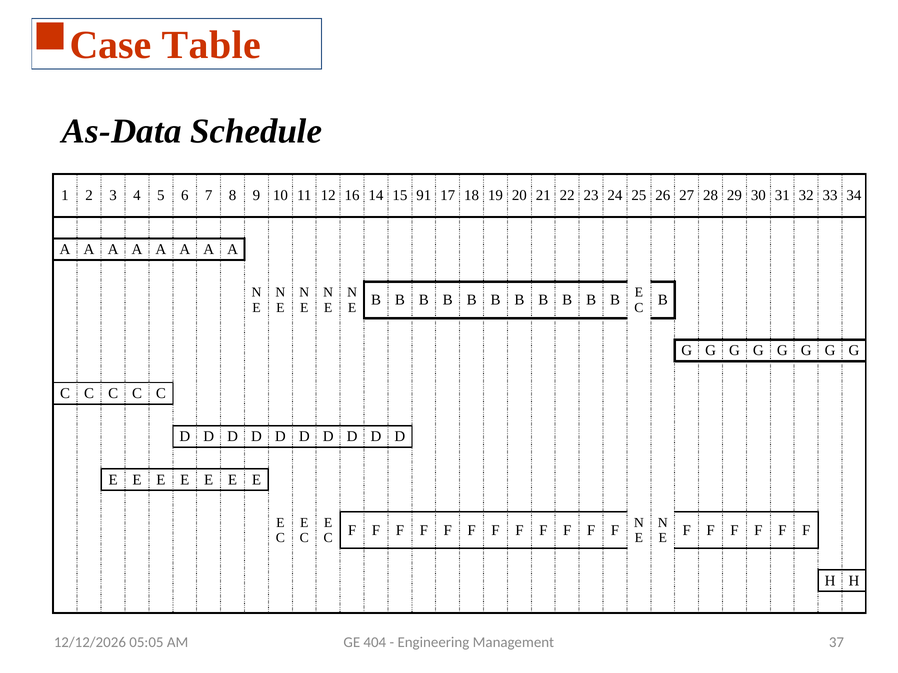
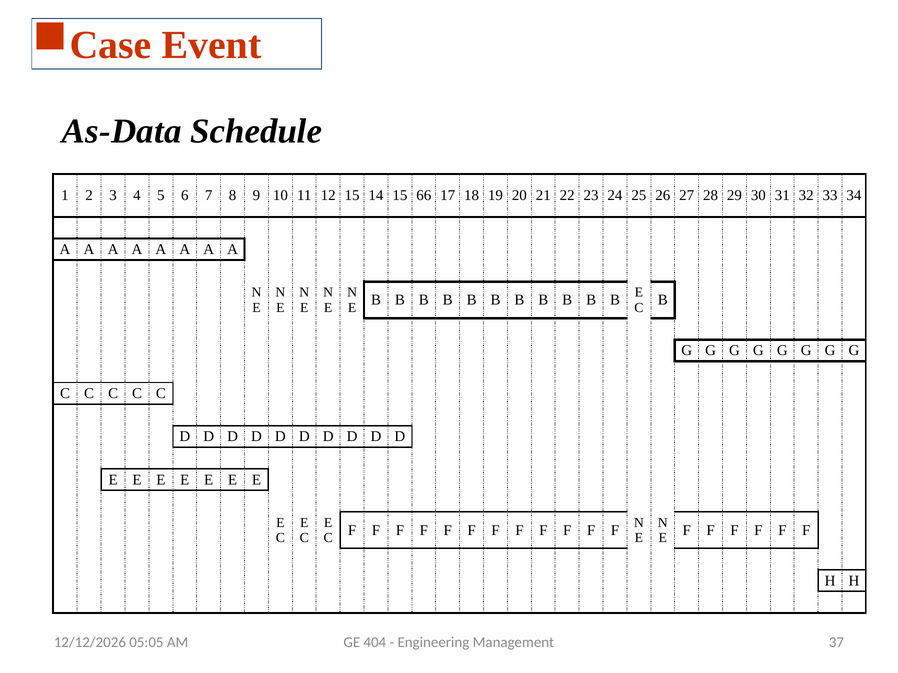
Table: Table -> Event (211, 45)
12 16: 16 -> 15 (352, 196)
91: 91 -> 66 (424, 196)
